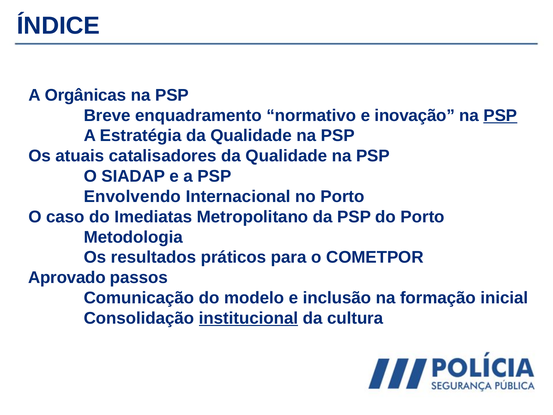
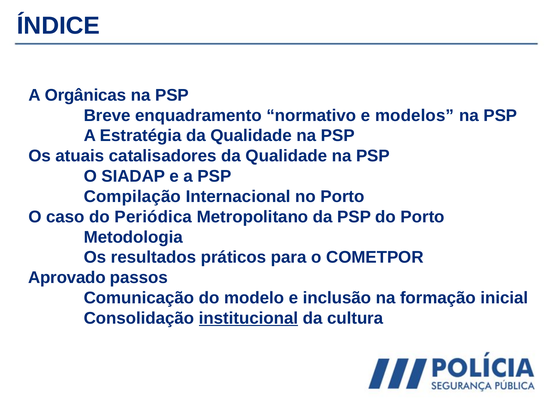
inovação: inovação -> modelos (415, 115)
PSP underline: present -> none (500, 115)
Envolvendo: Envolvendo -> Compilação (132, 196)
Imediatas: Imediatas -> Periódica (153, 217)
